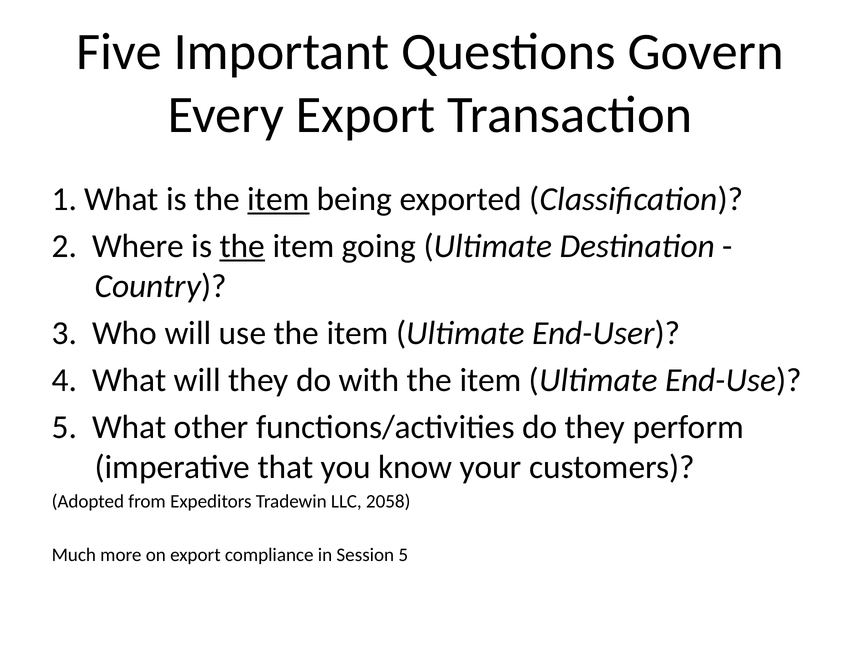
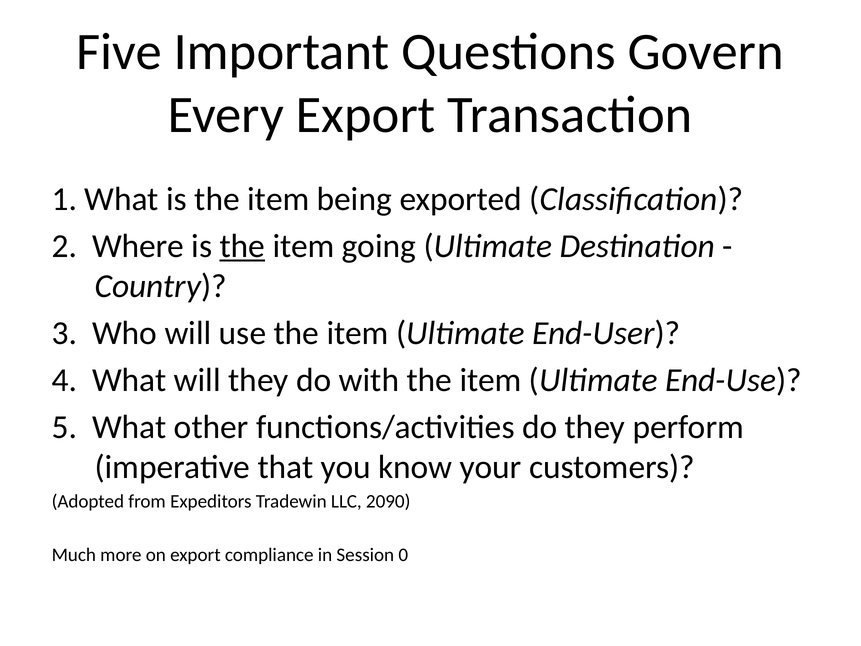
item underline: present -> none (278, 199)
2058: 2058 -> 2090 (388, 501)
Session 5: 5 -> 0 (403, 555)
